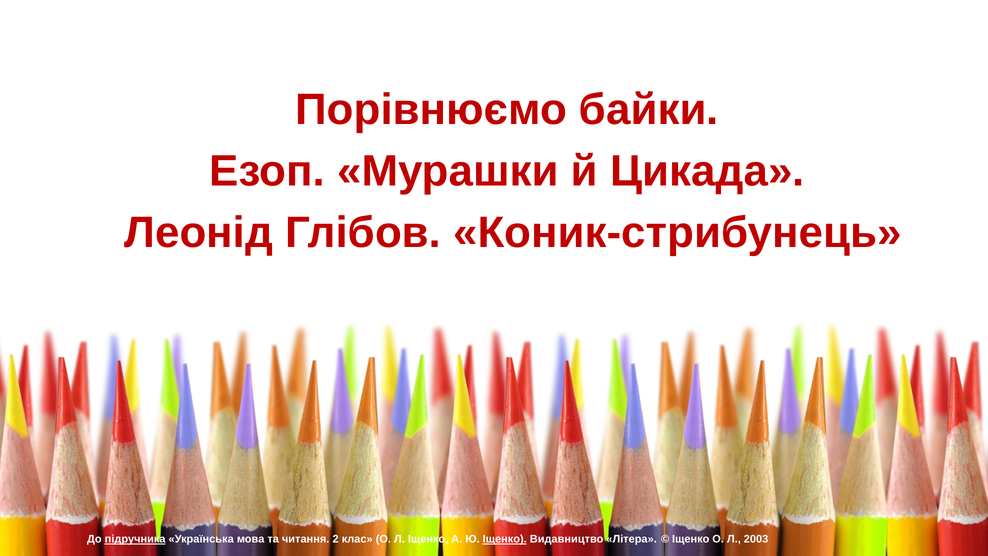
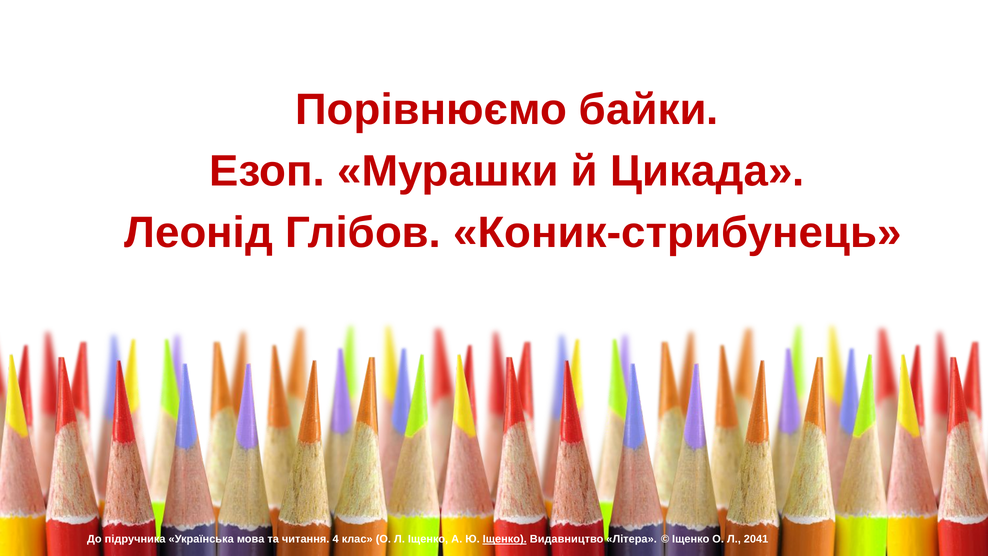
підручника underline: present -> none (135, 539)
2: 2 -> 4 (336, 539)
2003: 2003 -> 2041 (756, 539)
